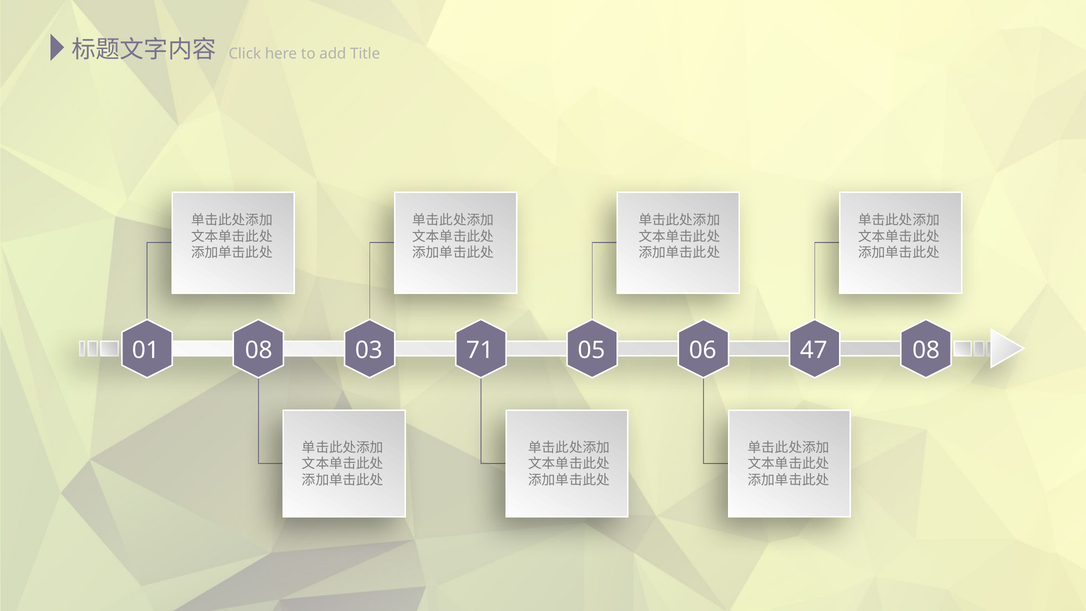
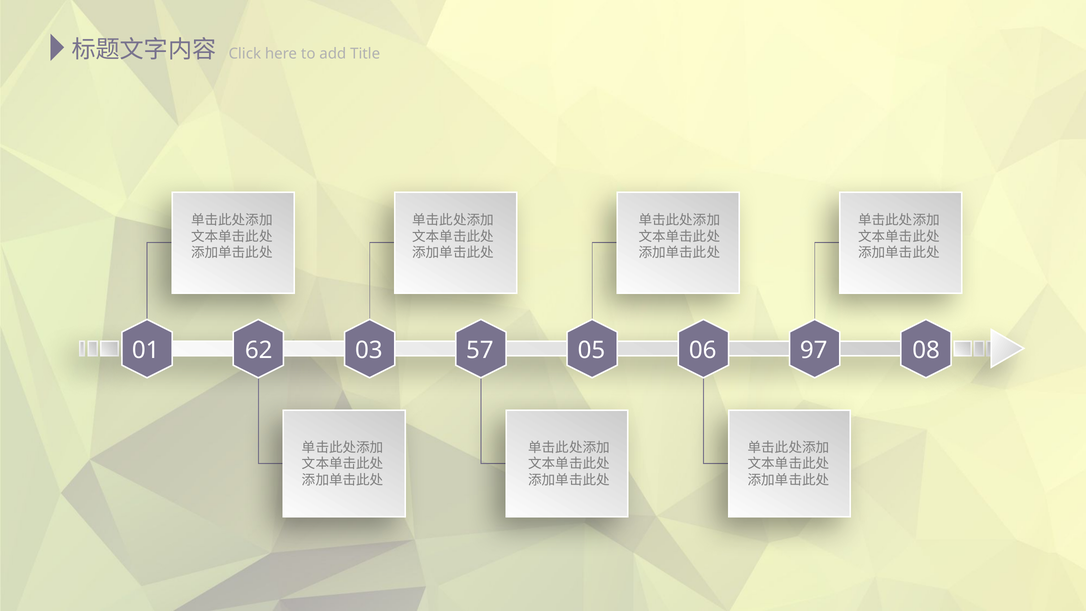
01 08: 08 -> 62 (259, 350)
71: 71 -> 57 (480, 350)
47: 47 -> 97 (814, 350)
